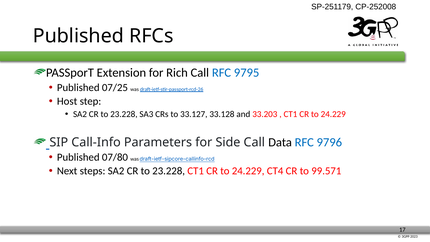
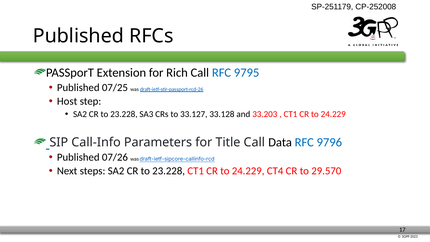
Side: Side -> Title (228, 142)
07/80: 07/80 -> 07/26 (115, 157)
99.571: 99.571 -> 29.570 (326, 171)
